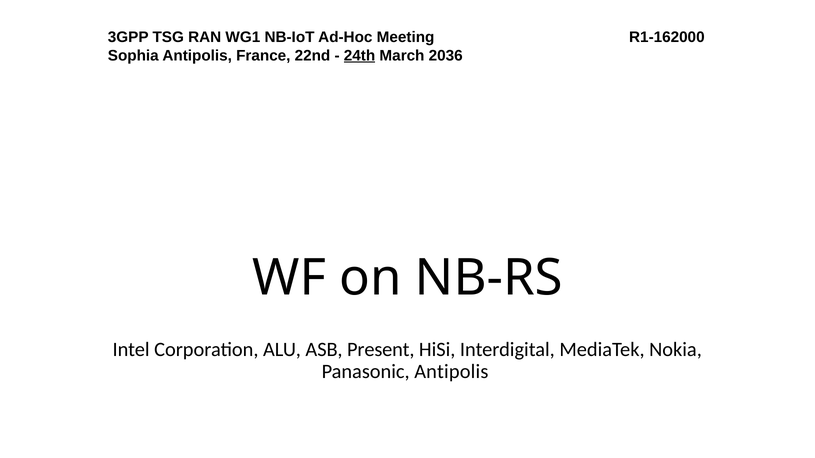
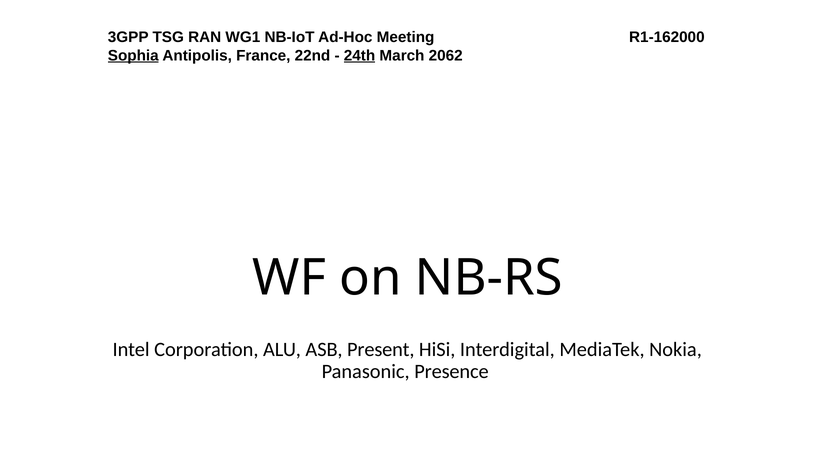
Sophia underline: none -> present (133, 56)
2036: 2036 -> 2062 (446, 56)
Panasonic Antipolis: Antipolis -> Presence (451, 372)
